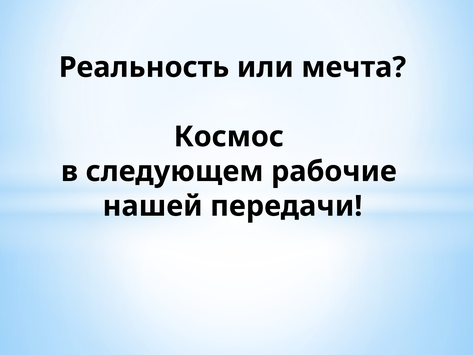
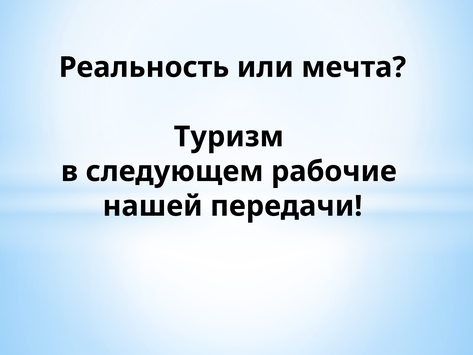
Космос: Космос -> Туризм (229, 137)
